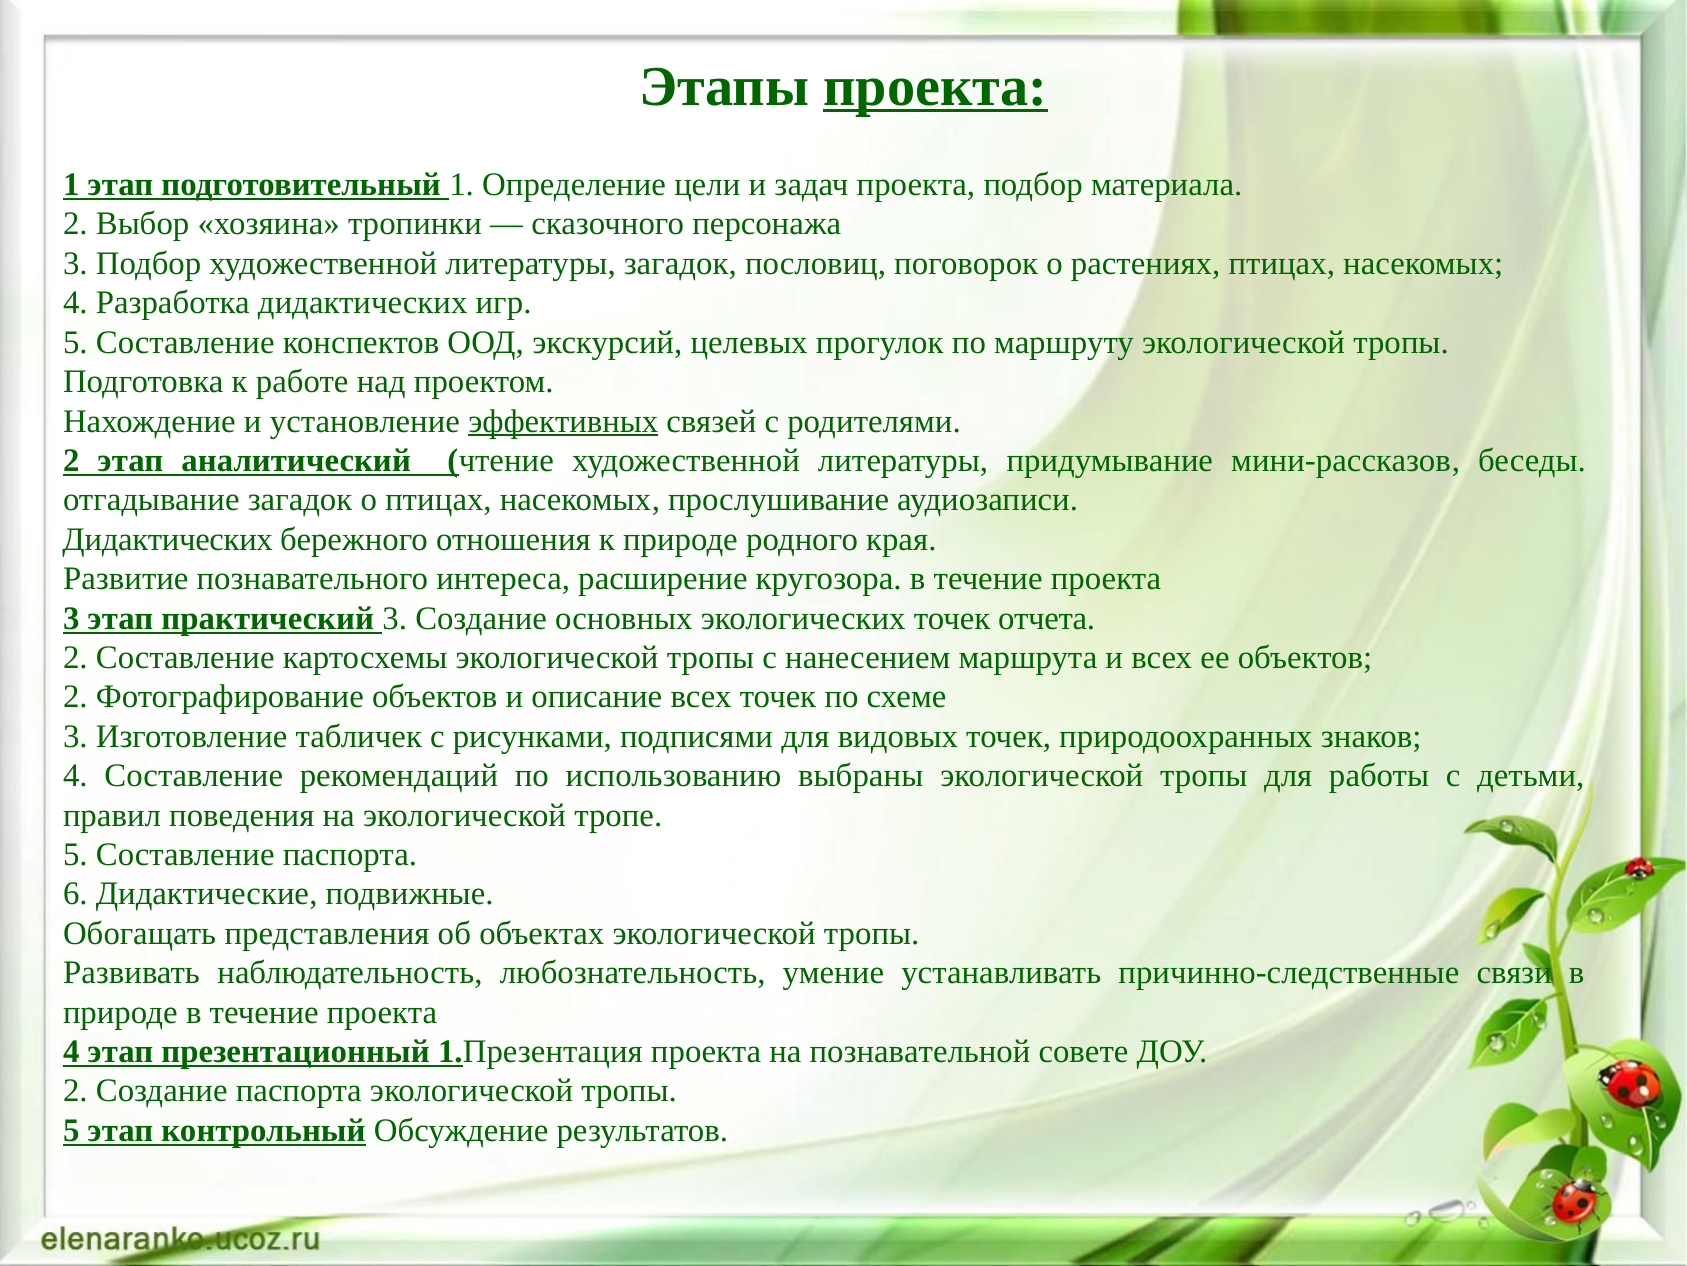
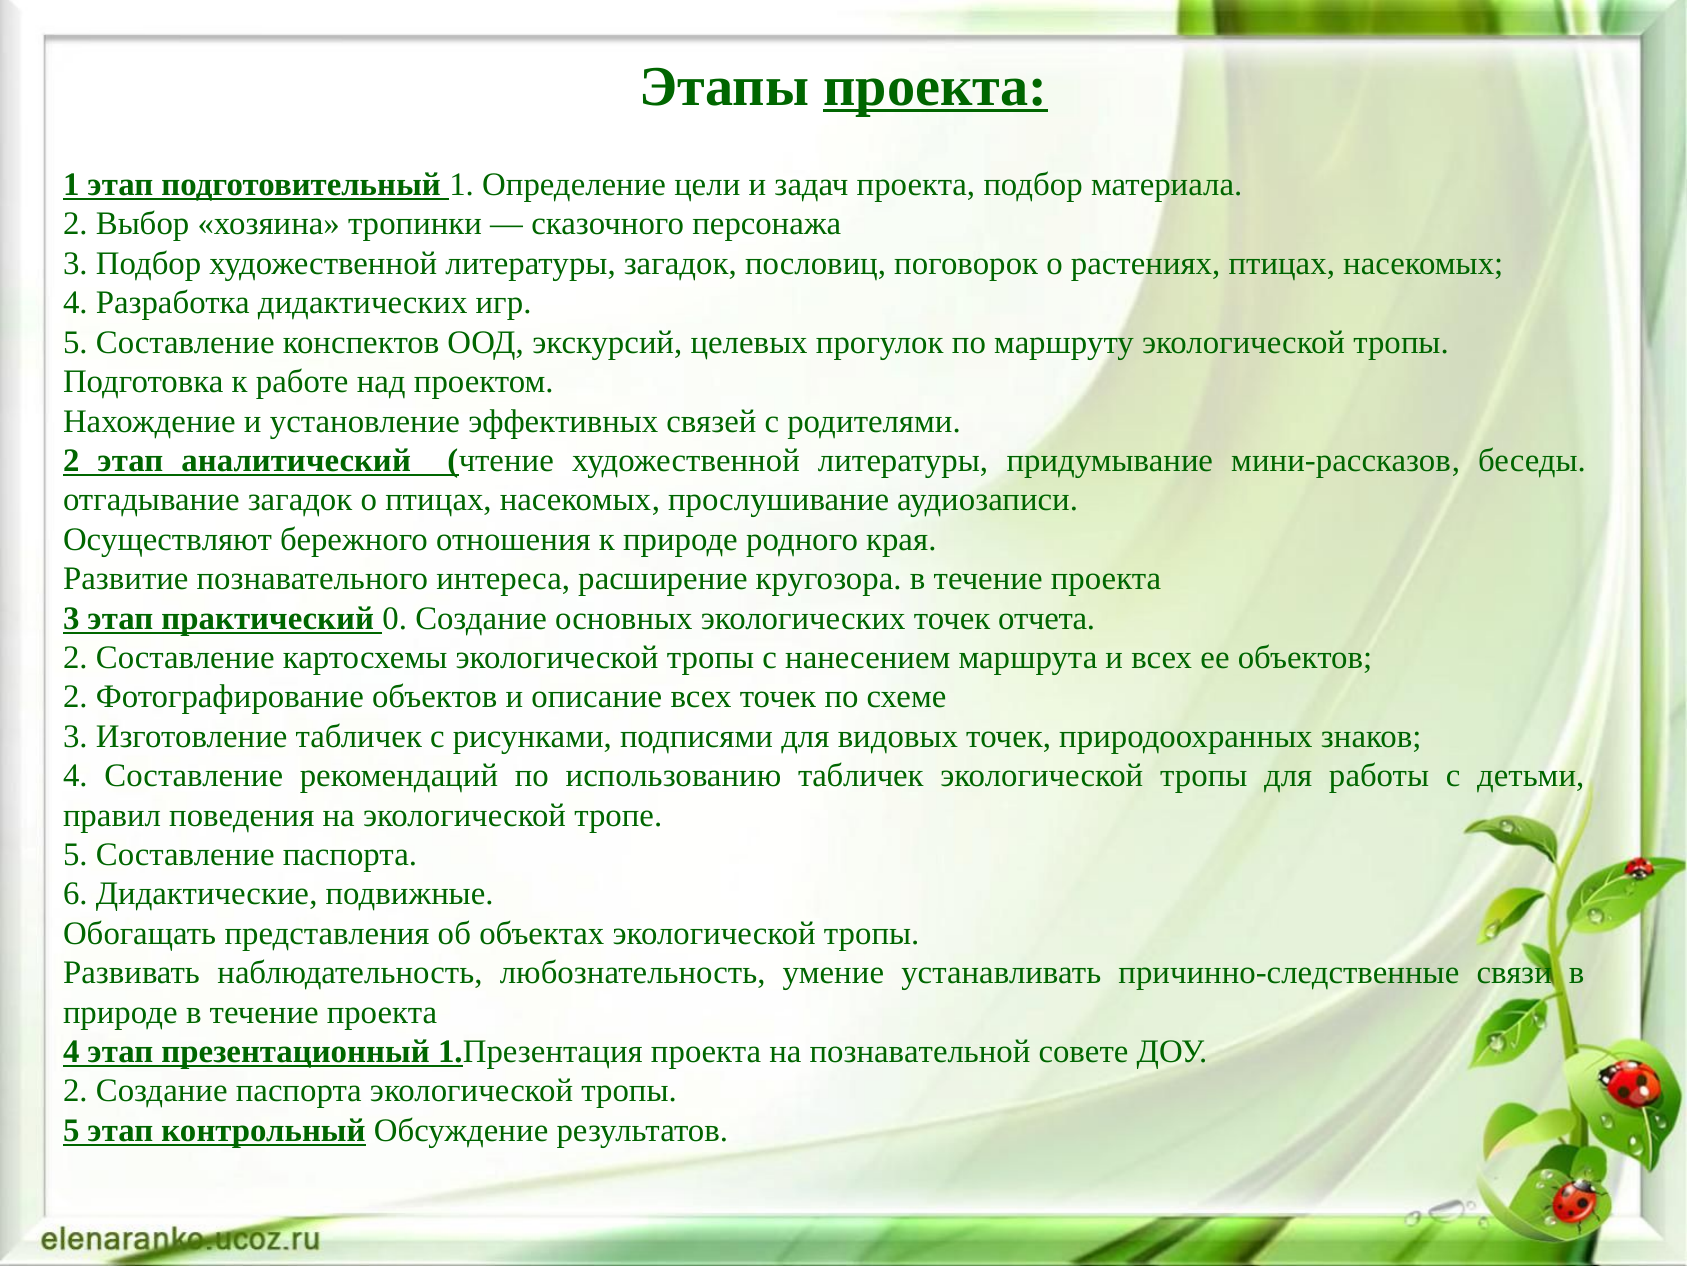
эффективных underline: present -> none (563, 421)
Дидактических: Дидактических -> Осуществляют (168, 539)
практический 3: 3 -> 0 (395, 618)
использованию выбраны: выбраны -> табличек (861, 775)
